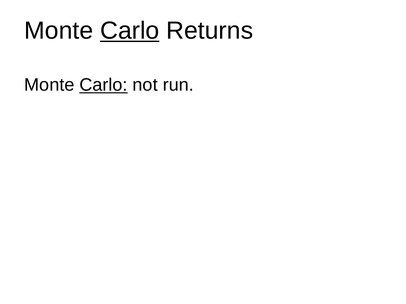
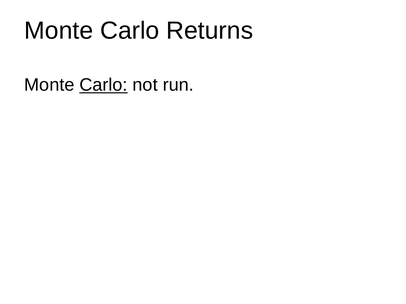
Carlo underline: present -> none (130, 31)
